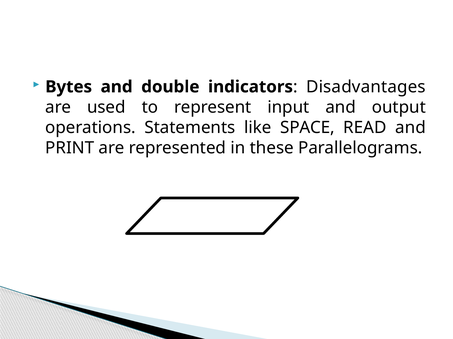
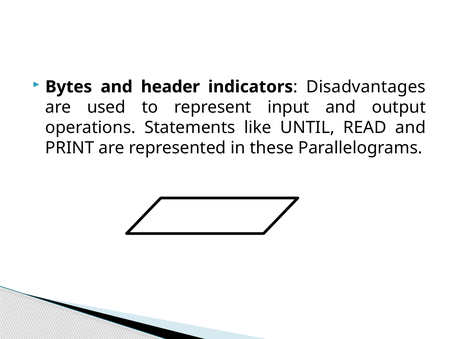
double: double -> header (170, 87)
SPACE: SPACE -> UNTIL (307, 128)
